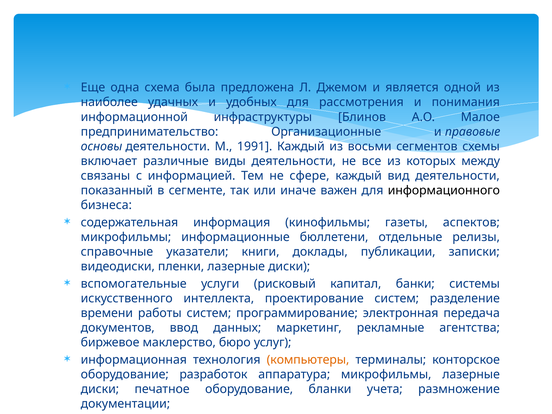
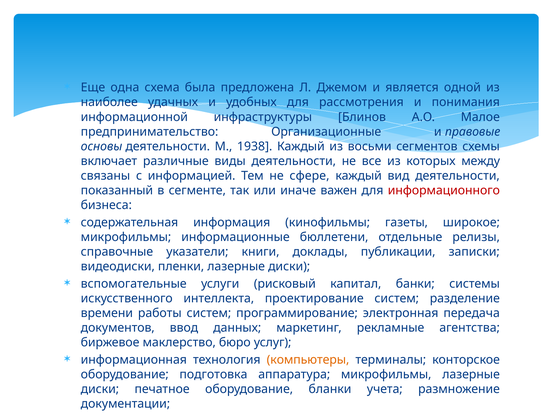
1991: 1991 -> 1938 (255, 146)
информационного colour: black -> red (444, 191)
аспектов: аспектов -> широкое (471, 222)
разработок: разработок -> подготовка (213, 374)
